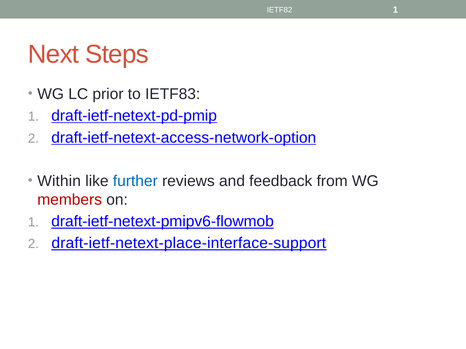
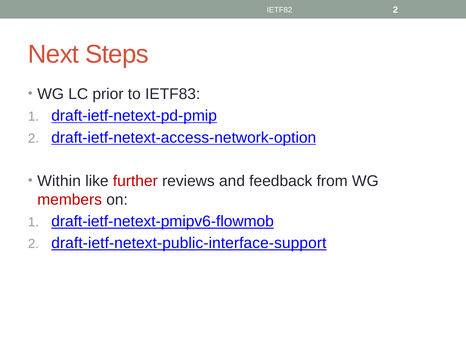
IETF82 1: 1 -> 2 (396, 10)
further colour: blue -> red (135, 181)
draft-ietf-netext-place-interface-support: draft-ietf-netext-place-interface-support -> draft-ietf-netext-public-interface-support (189, 243)
